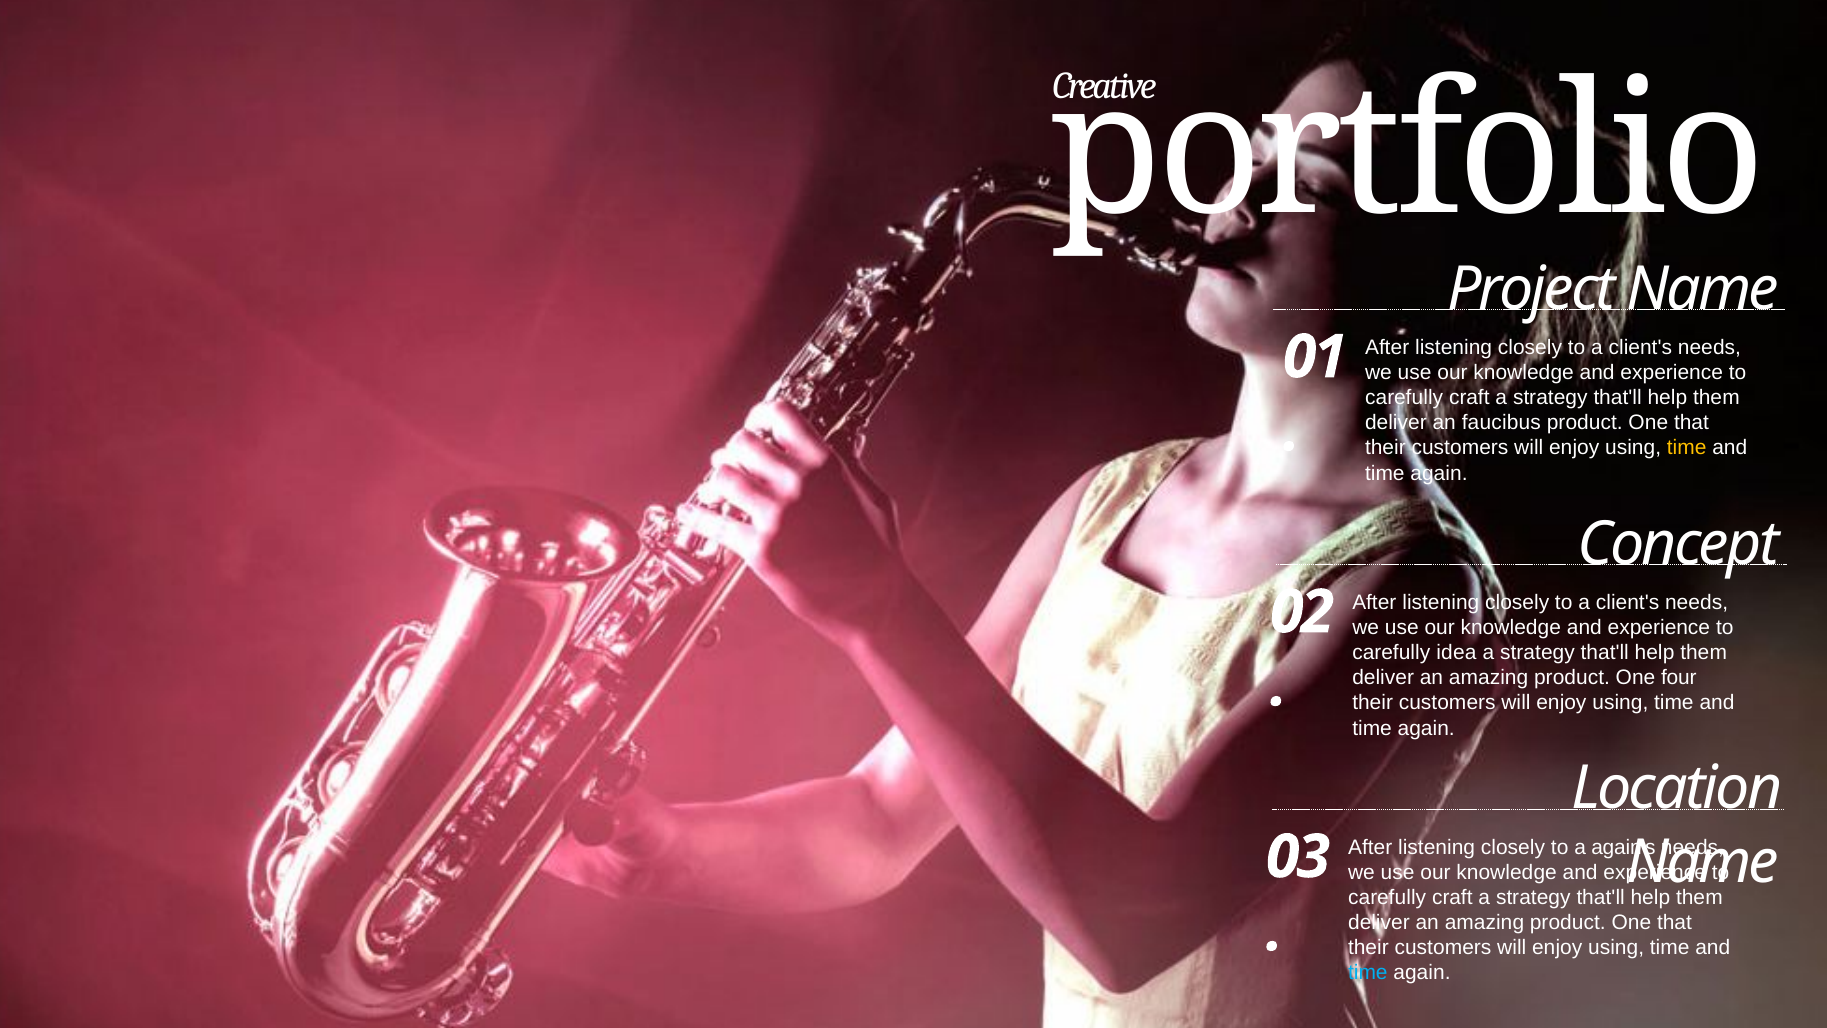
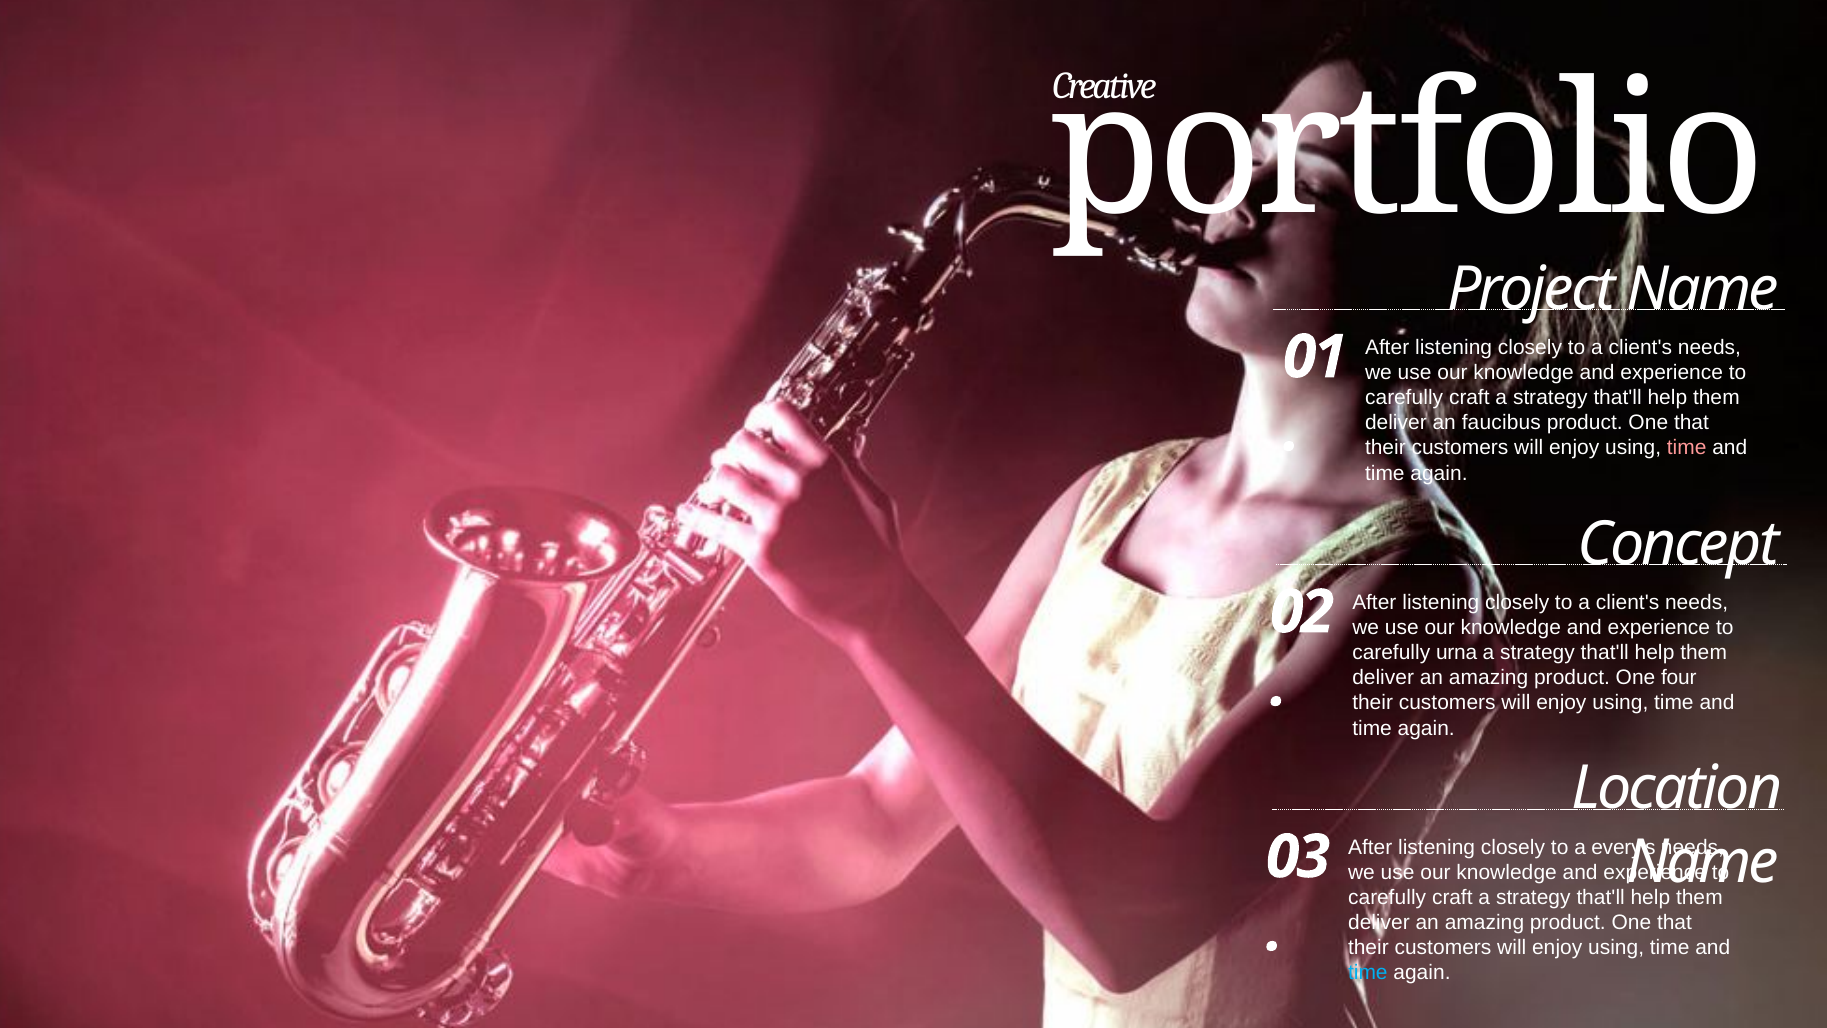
time colour: yellow -> pink (1687, 448)
idea: idea -> urna (1457, 652)
again's: again's -> every's (1623, 847)
